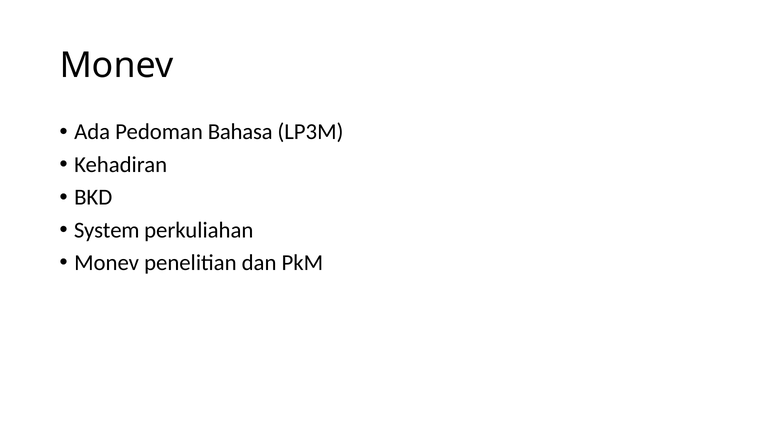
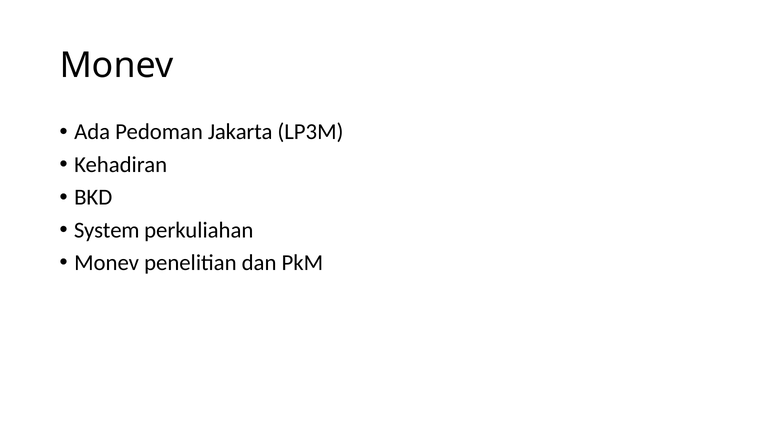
Bahasa: Bahasa -> Jakarta (240, 132)
